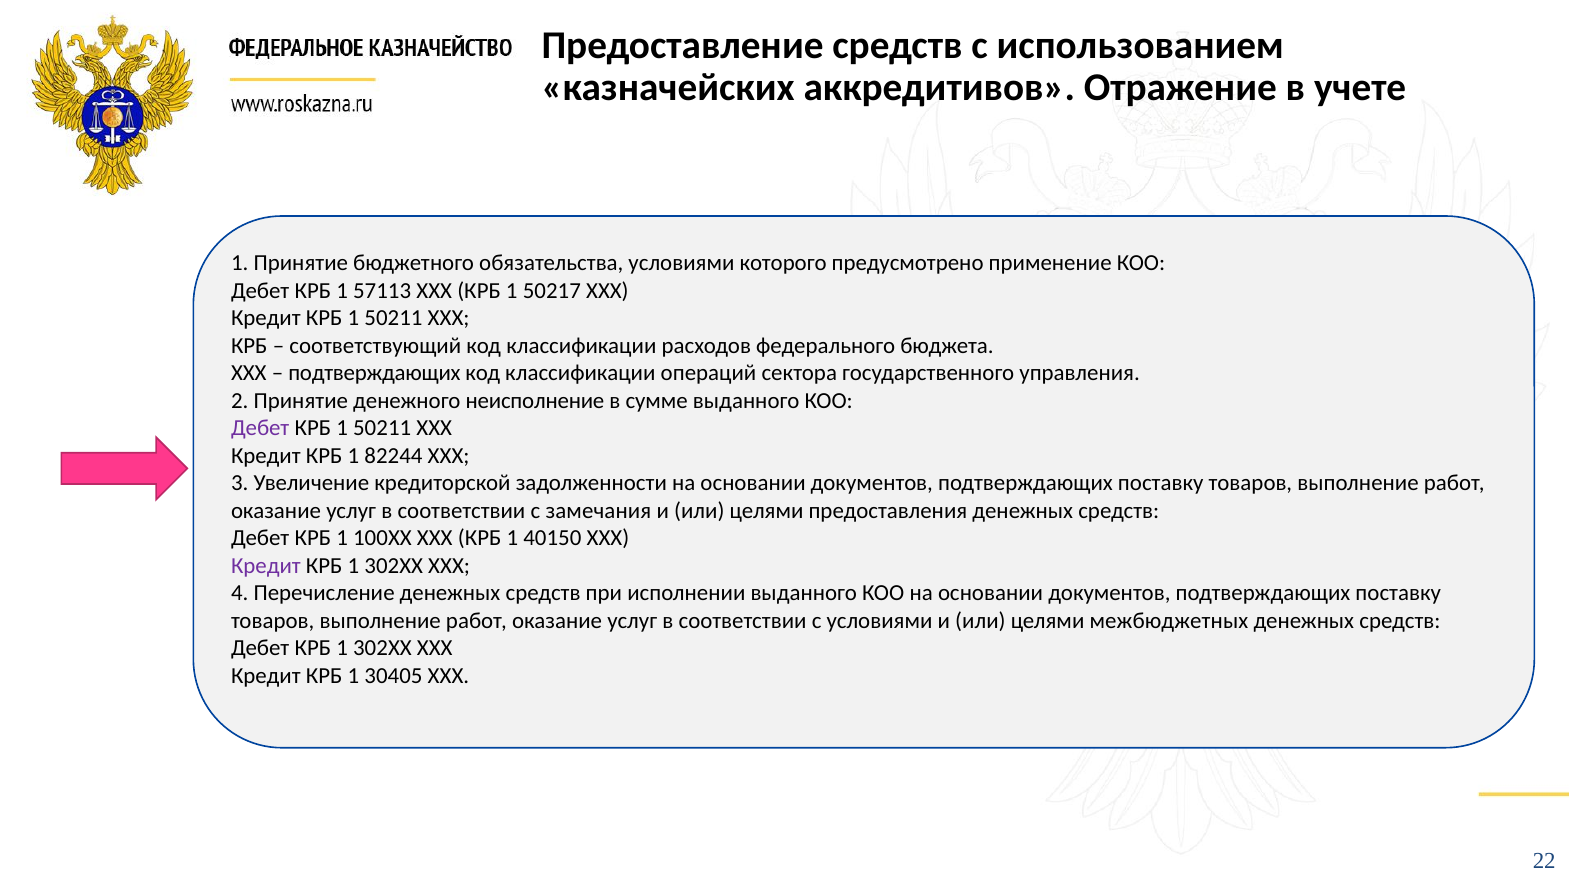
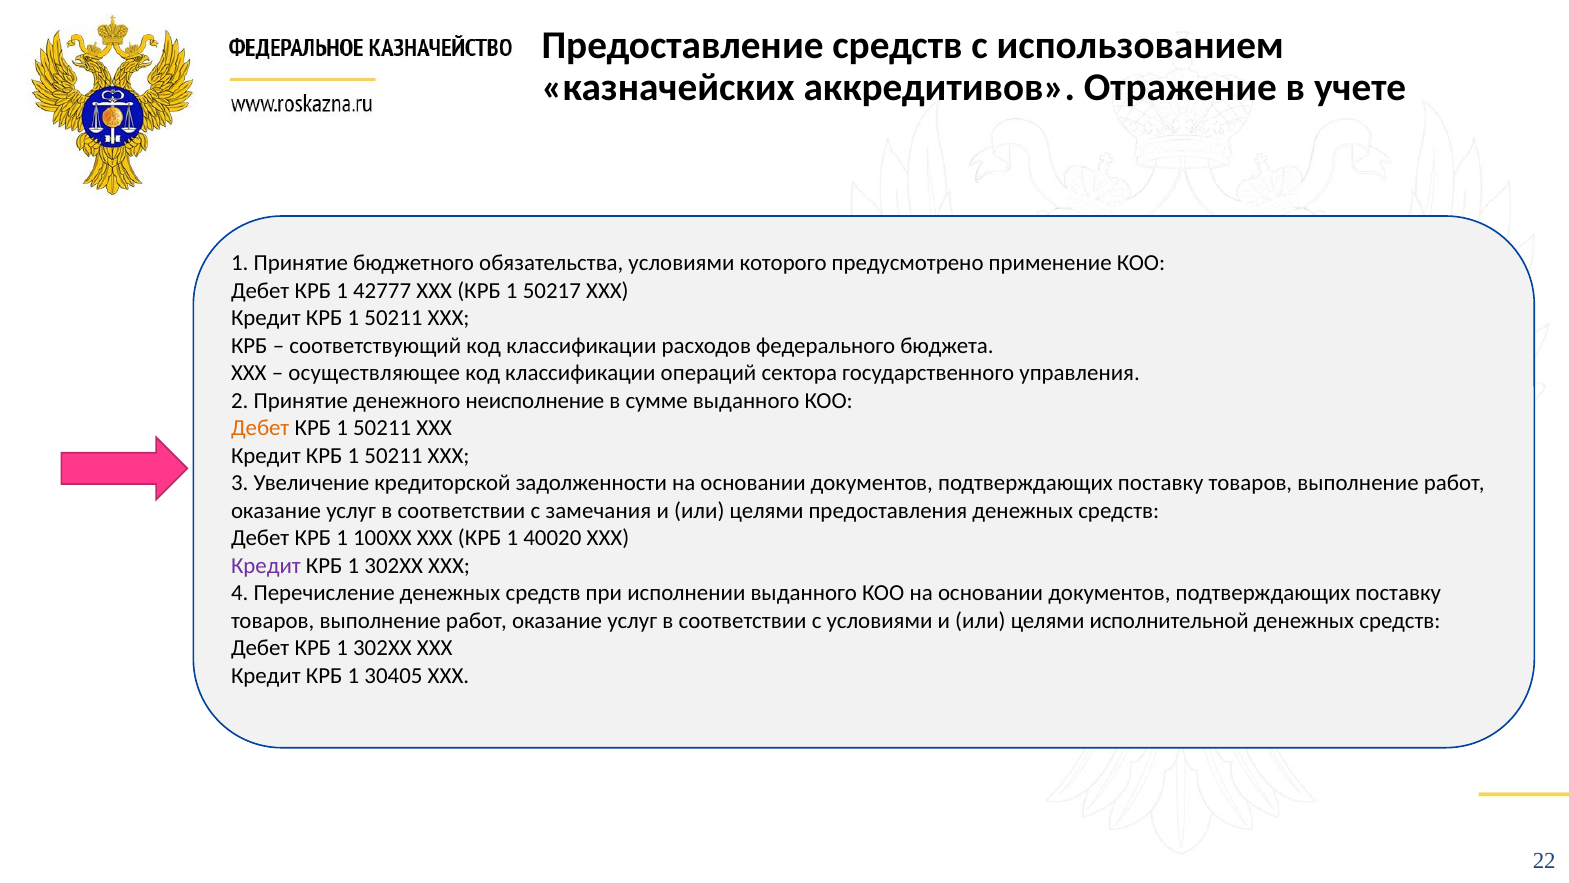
57113: 57113 -> 42777 (382, 291)
подтверждающих: подтверждающих -> осуществляющее (374, 373)
Дебет colour: purple -> orange (260, 428)
82244: 82244 -> 50211 (393, 455)
40150: 40150 -> 40020 (552, 538)
межбюджетных: межбюджетных -> исполнительной (1169, 620)
